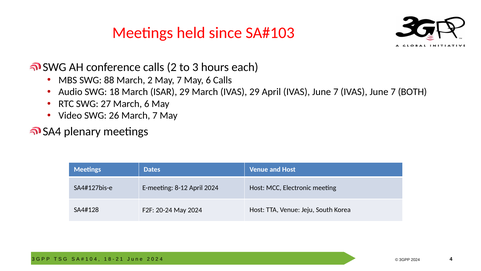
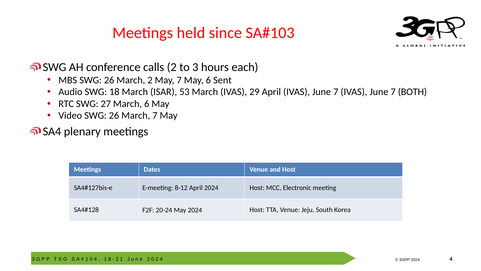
MBS SWG 88: 88 -> 26 (109, 80)
6 Calls: Calls -> Sent (222, 80)
ISAR 29: 29 -> 53 (184, 92)
